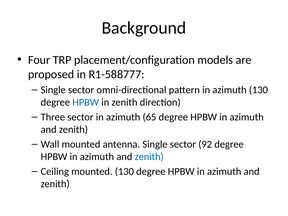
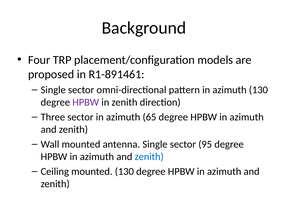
R1-588777: R1-588777 -> R1-891461 (117, 74)
HPBW colour: blue -> purple (86, 102)
92: 92 -> 95 (205, 144)
